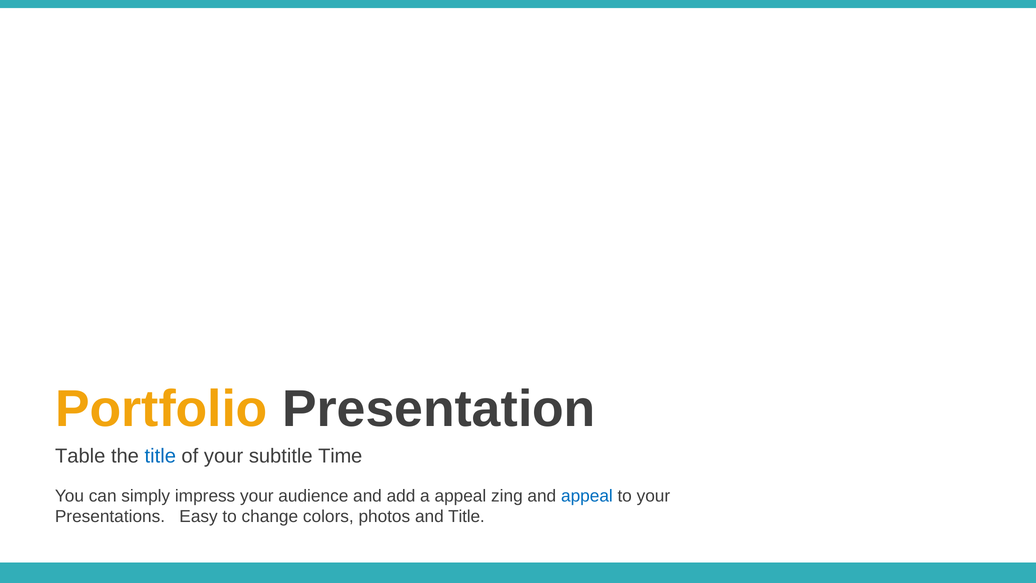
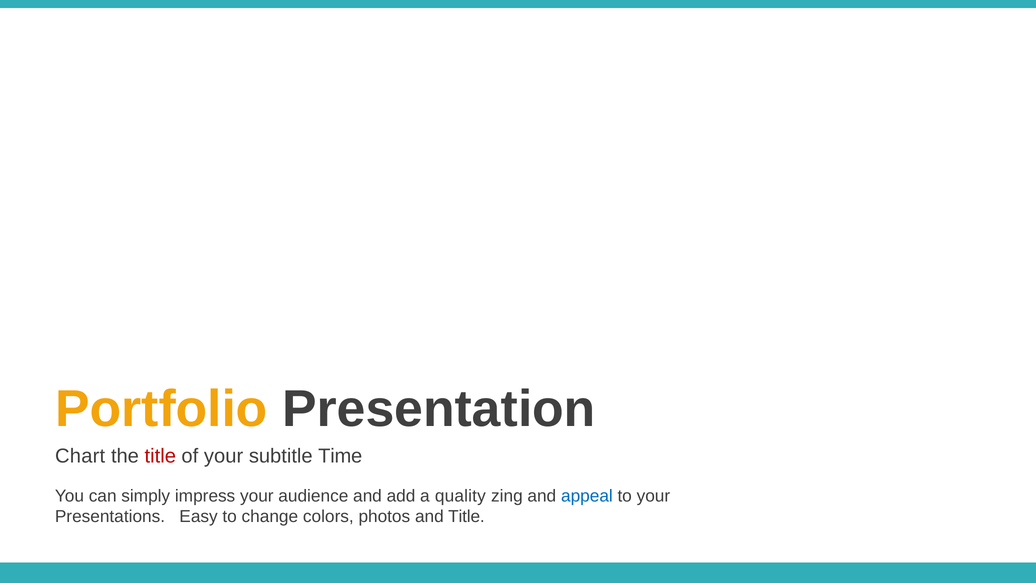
Table: Table -> Chart (80, 456)
title colour: blue -> red (160, 456)
a appeal: appeal -> quality (460, 496)
